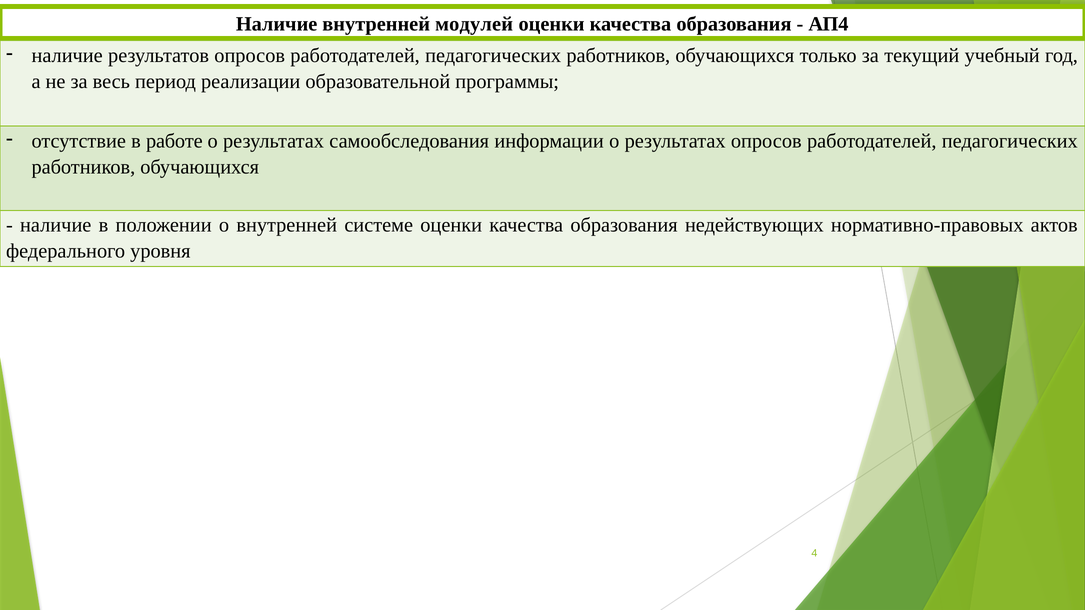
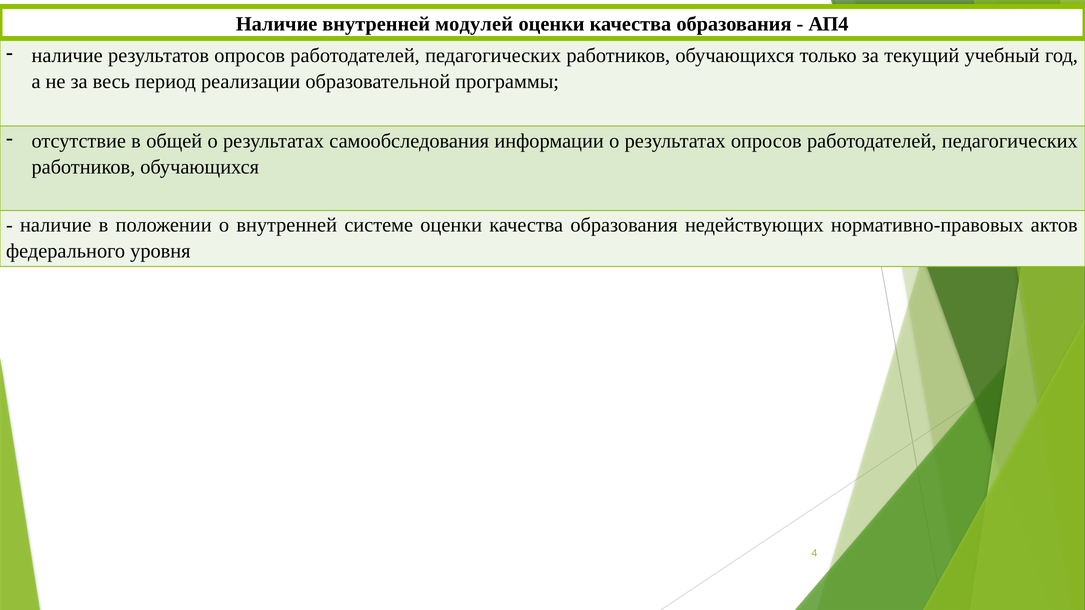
работе: работе -> общей (174, 141)
